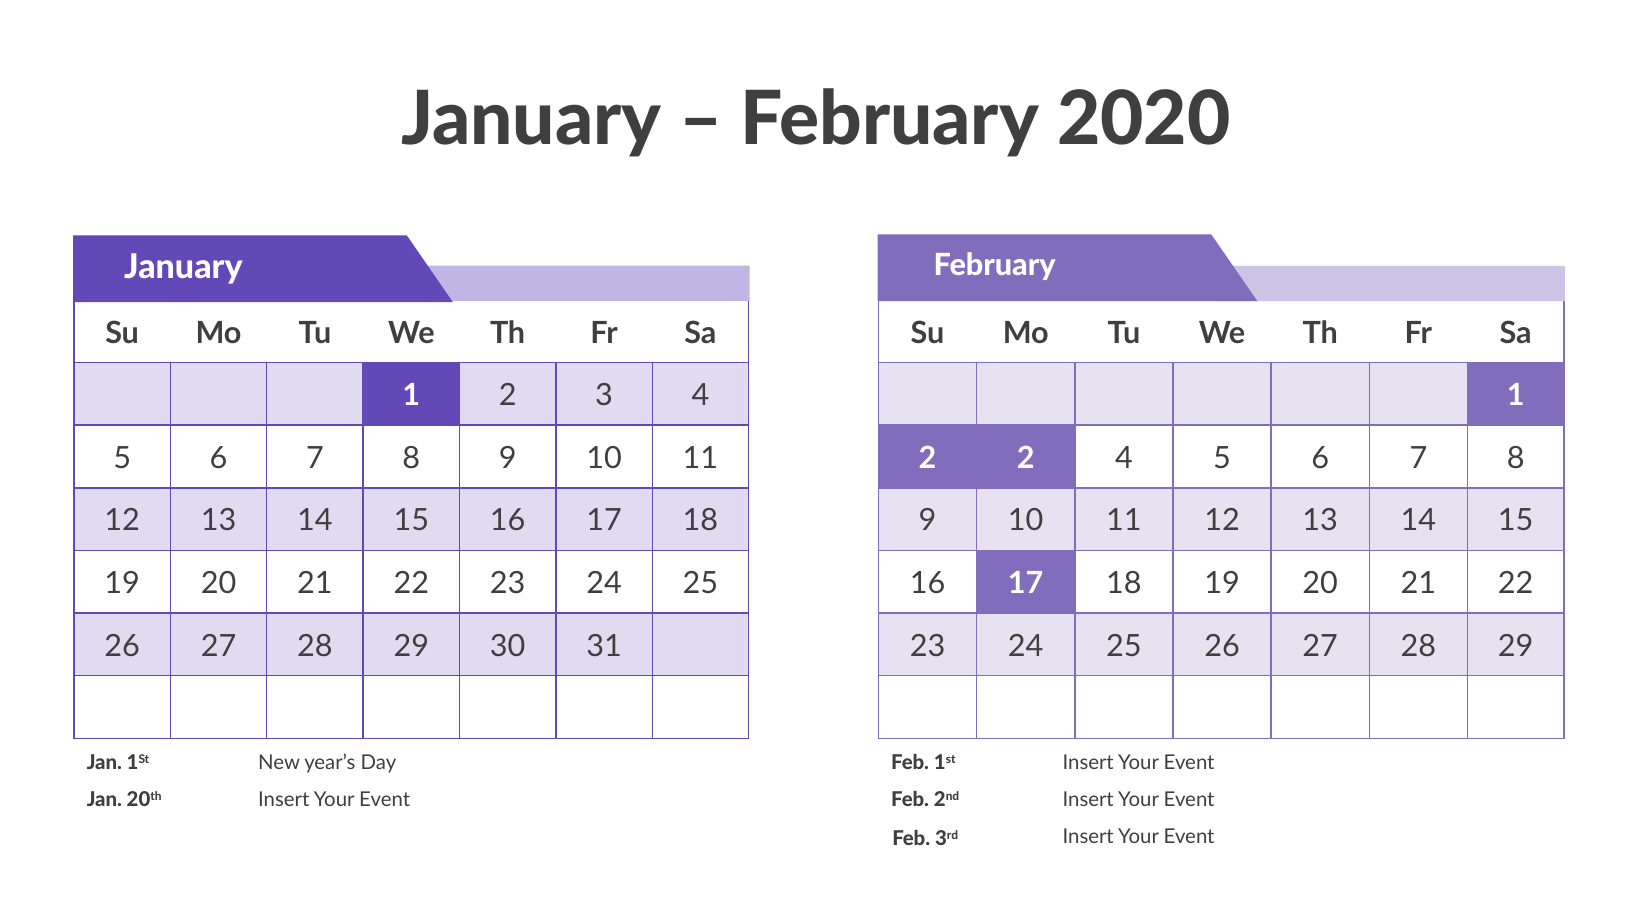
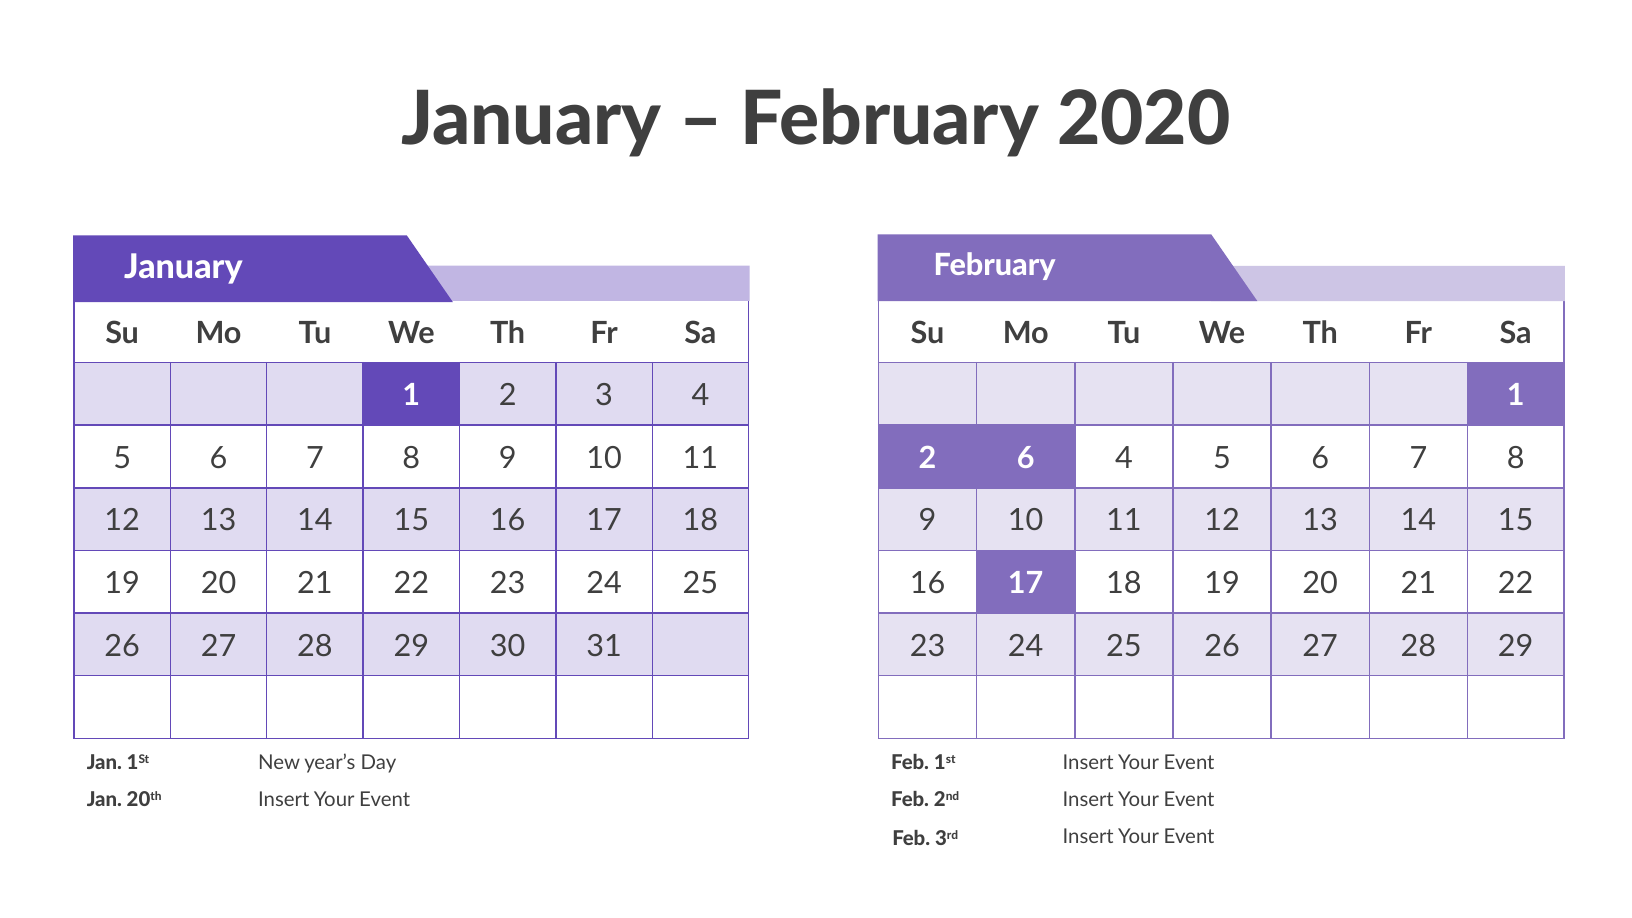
2 2: 2 -> 6 (1026, 458)
